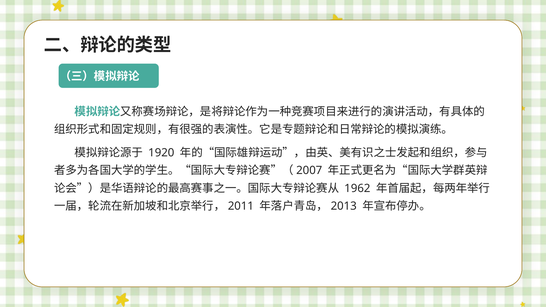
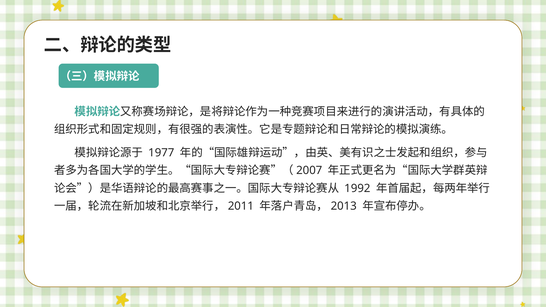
1920: 1920 -> 1977 (161, 153)
1962: 1962 -> 1992 (357, 188)
